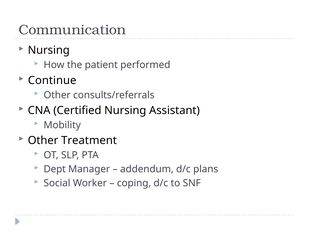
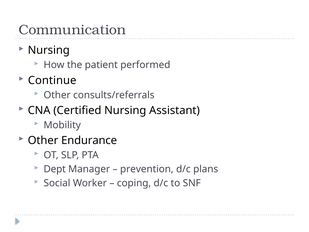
Treatment: Treatment -> Endurance (89, 140)
addendum: addendum -> prevention (147, 169)
